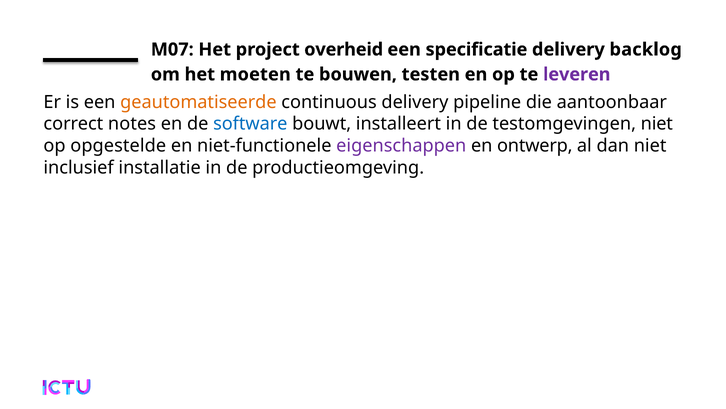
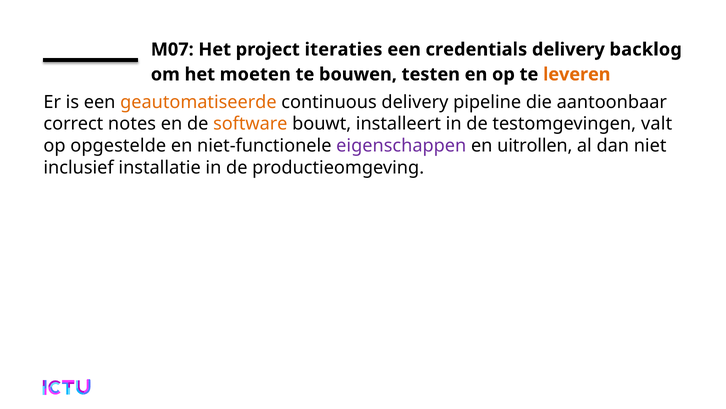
overheid: overheid -> iteraties (343, 49)
specificatie: specificatie -> credentials (476, 49)
leveren colour: purple -> orange (577, 74)
software colour: blue -> orange (250, 124)
testomgevingen niet: niet -> valt (657, 124)
ontwerp: ontwerp -> uitrollen (535, 146)
